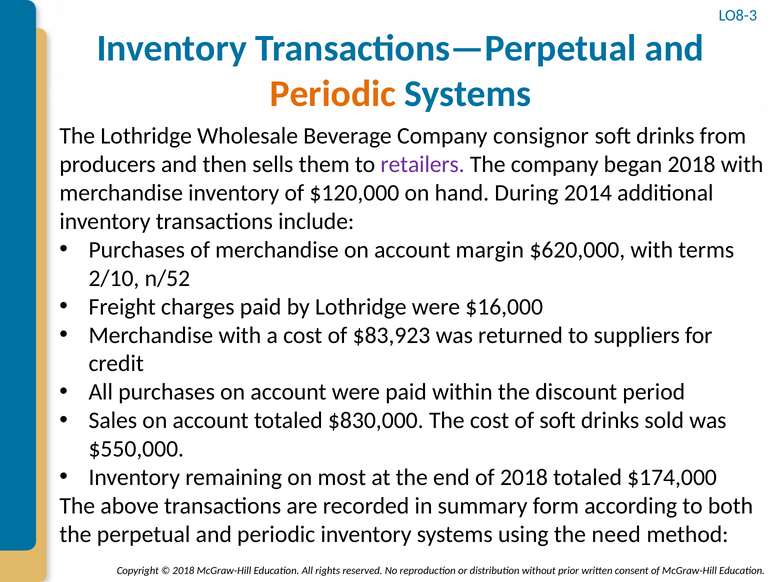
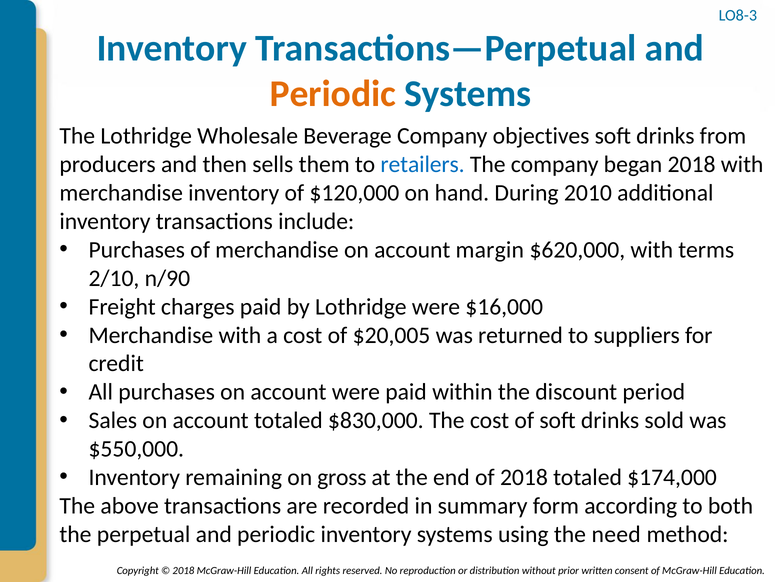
consignor: consignor -> objectives (541, 136)
retailers colour: purple -> blue (423, 164)
2014: 2014 -> 2010 (588, 193)
n/52: n/52 -> n/90 (167, 278)
$83,923: $83,923 -> $20,005 (391, 335)
most: most -> gross (342, 477)
